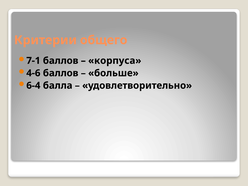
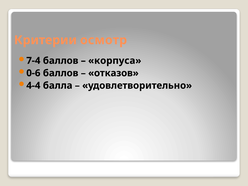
общего: общего -> осмотр (104, 40)
7-1: 7-1 -> 7-4 (33, 61)
4-6: 4-6 -> 0-6 (33, 73)
больше: больше -> отказов (113, 73)
6-4: 6-4 -> 4-4 (33, 86)
